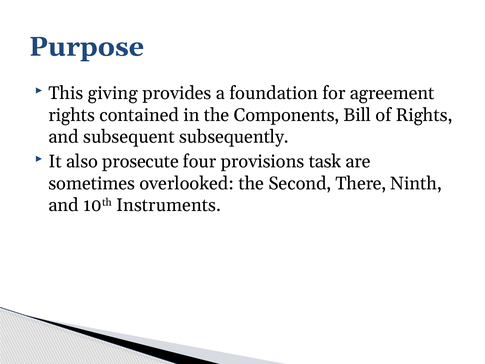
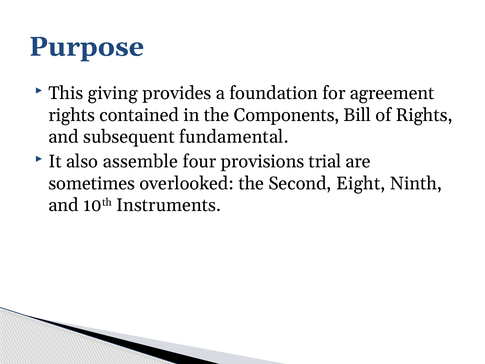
subsequently: subsequently -> fundamental (234, 137)
prosecute: prosecute -> assemble (140, 161)
task: task -> trial (325, 161)
There: There -> Eight (361, 183)
